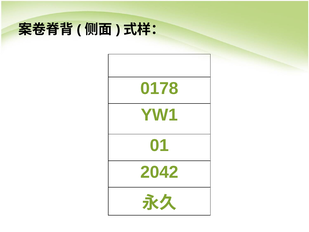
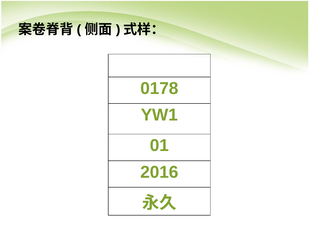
2042: 2042 -> 2016 (159, 172)
